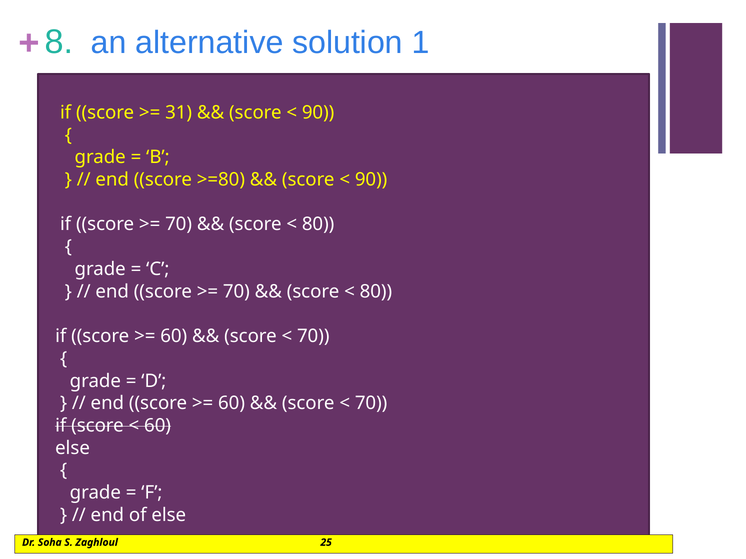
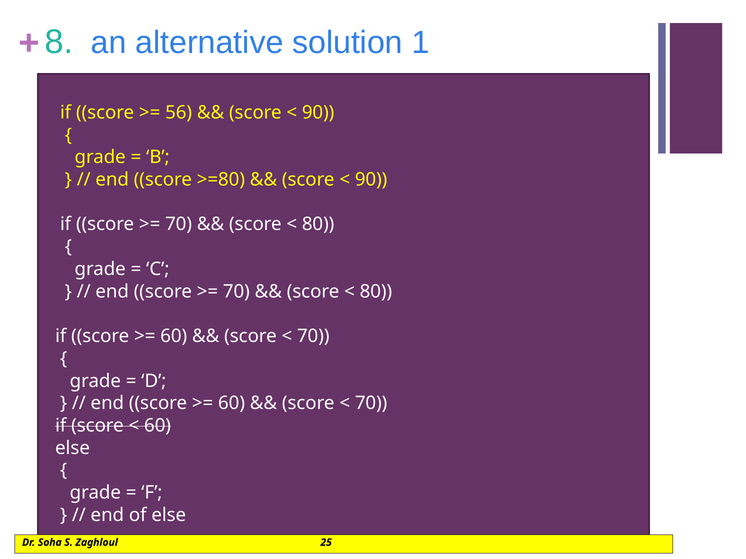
31: 31 -> 56 (179, 113)
